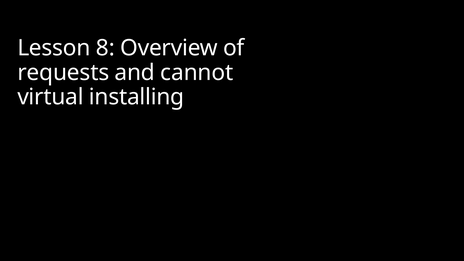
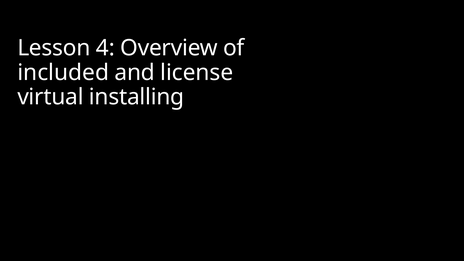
8: 8 -> 4 (105, 48)
requests: requests -> included (63, 73)
cannot: cannot -> license (197, 73)
